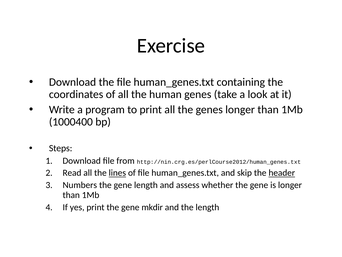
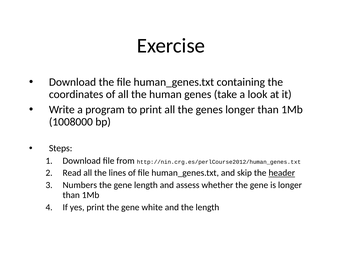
1000400: 1000400 -> 1008000 (71, 122)
lines underline: present -> none (117, 173)
mkdir: mkdir -> white (152, 207)
